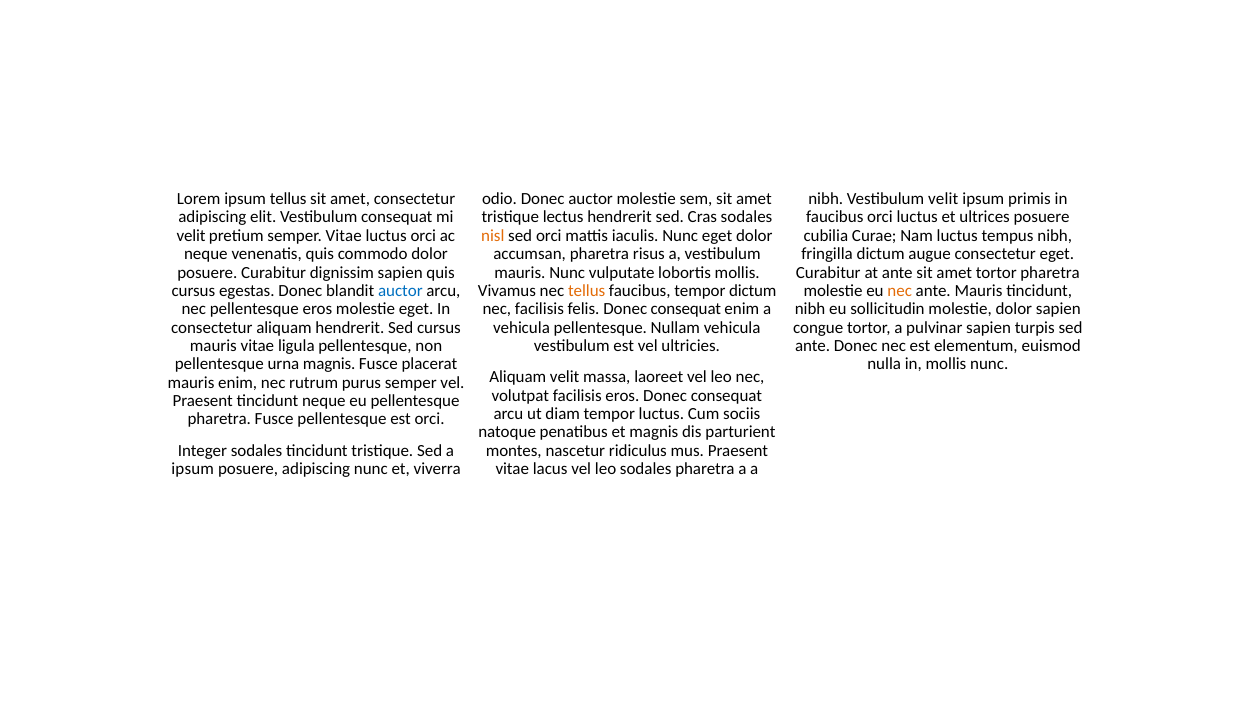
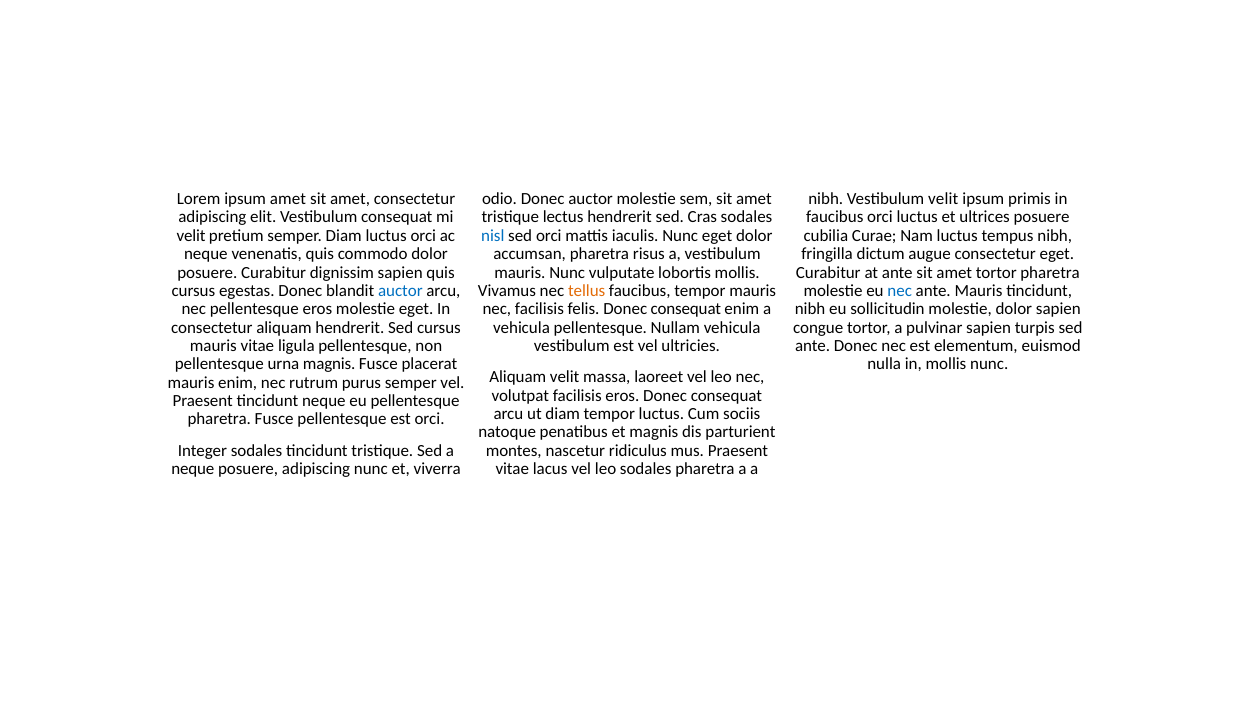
ipsum tellus: tellus -> amet (288, 199)
semper Vitae: Vitae -> Diam (344, 236)
nisl colour: orange -> blue (493, 236)
tempor dictum: dictum -> mauris (753, 291)
nec colour: orange -> blue (900, 291)
ipsum: ipsum -> neque (193, 469)
